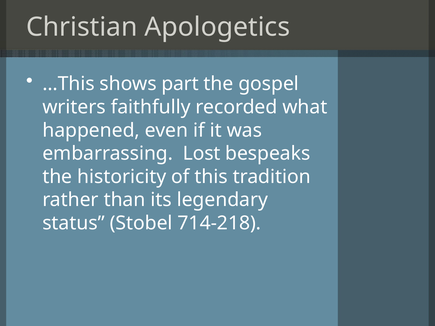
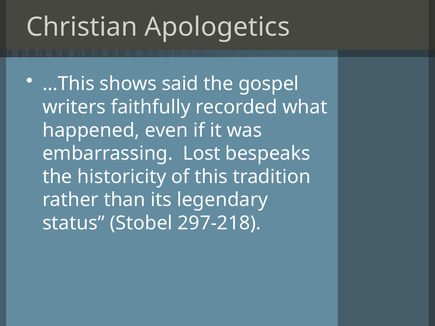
part: part -> said (180, 84)
714-218: 714-218 -> 297-218 (219, 223)
